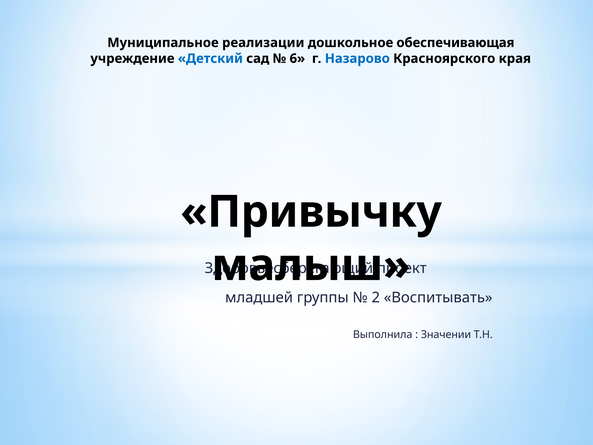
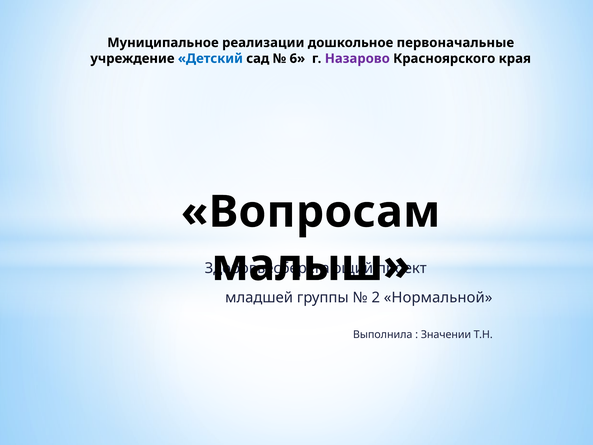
обеспечивающая: обеспечивающая -> первоначальные (455, 43)
Назарово colour: blue -> purple (357, 59)
Привычку: Привычку -> Вопросам (311, 212)
Воспитывать: Воспитывать -> Нормальной (438, 297)
